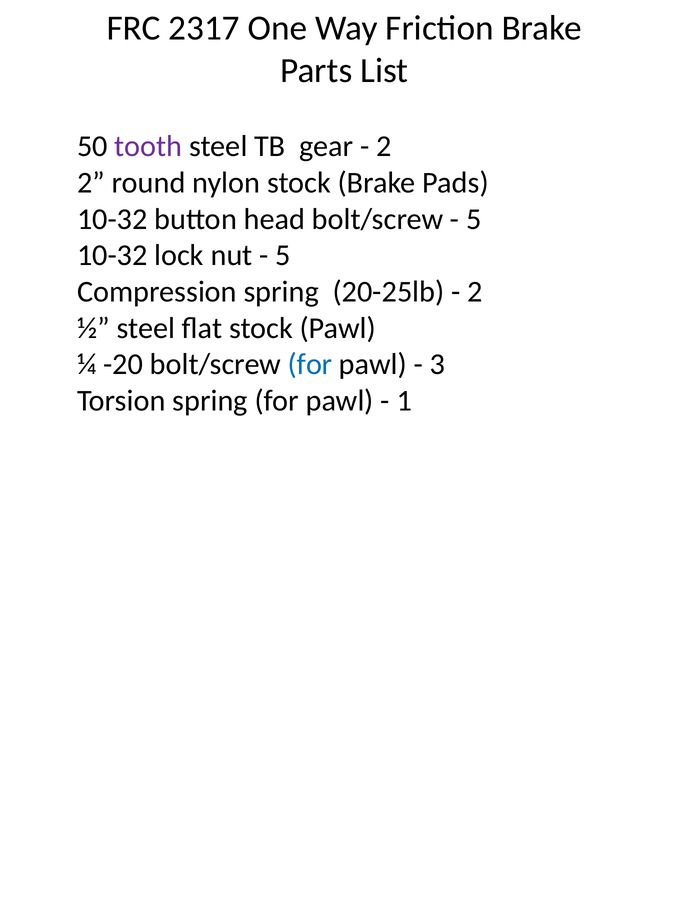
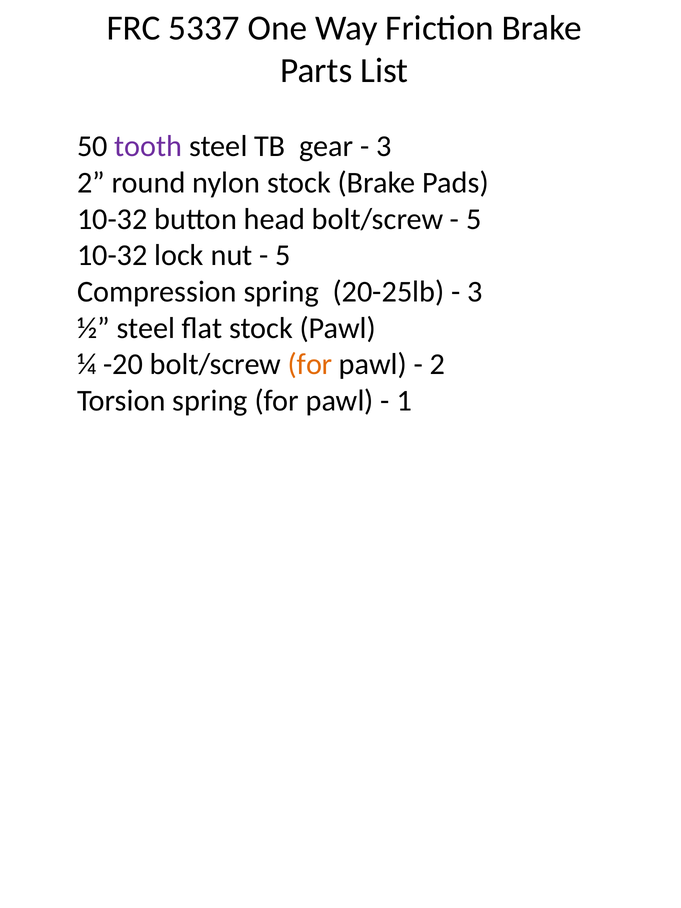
2317: 2317 -> 5337 (204, 28)
2: 2 -> 3 (384, 146)
2: 2 -> 3 (475, 292)
for colour: blue -> orange (310, 364)
3: 3 -> 2 (437, 364)
